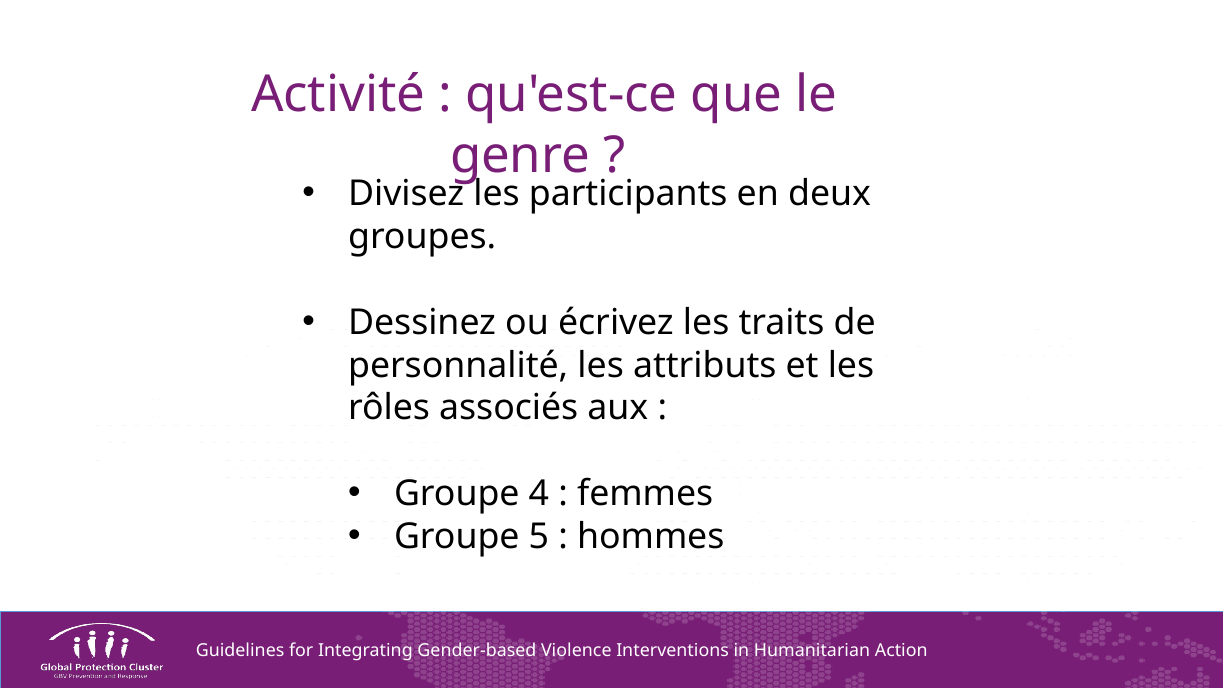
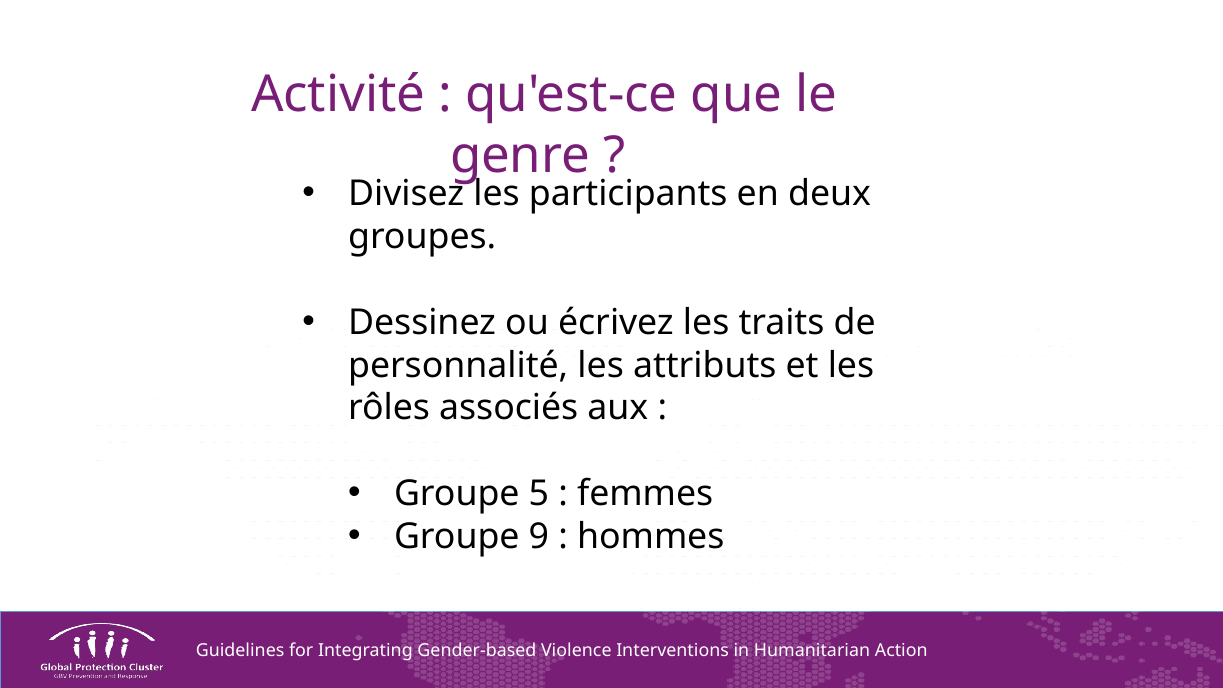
4: 4 -> 5 (539, 494)
5: 5 -> 9 (539, 537)
